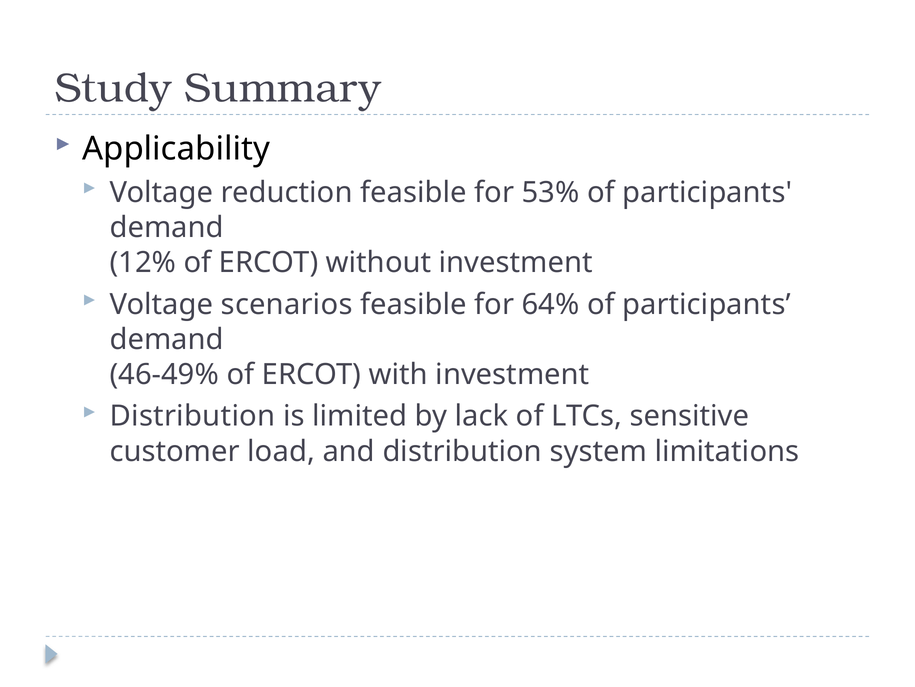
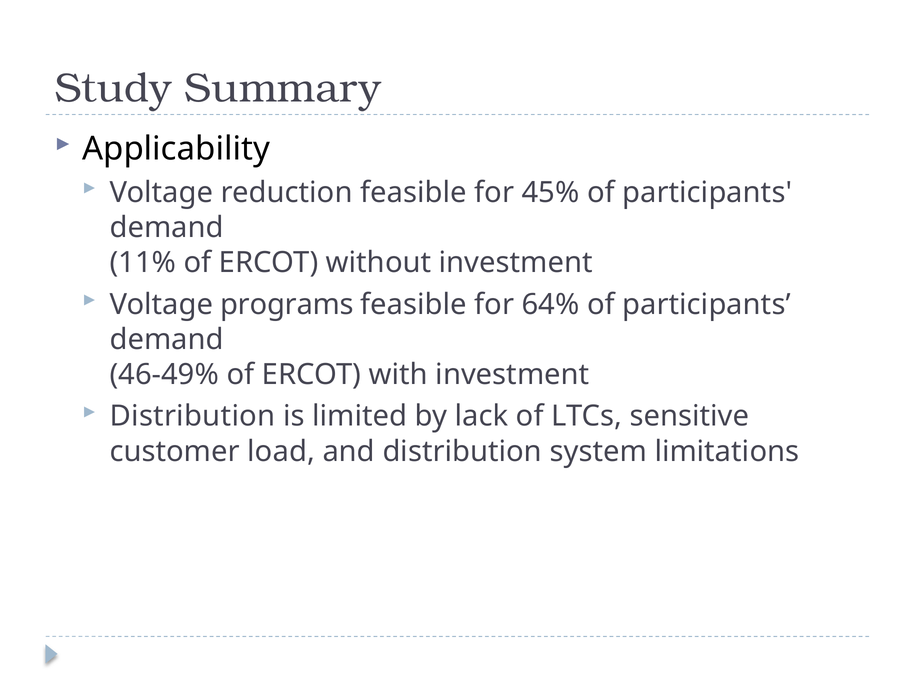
53%: 53% -> 45% (551, 192)
12%: 12% -> 11% (143, 263)
scenarios: scenarios -> programs (287, 304)
